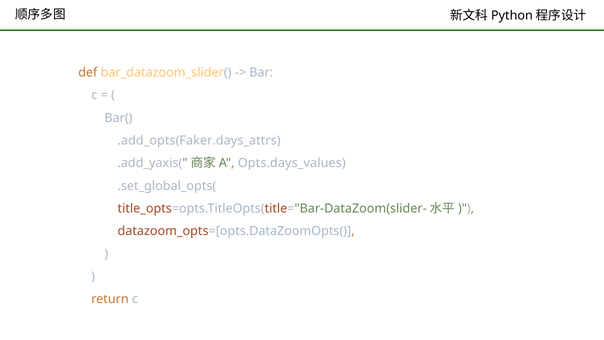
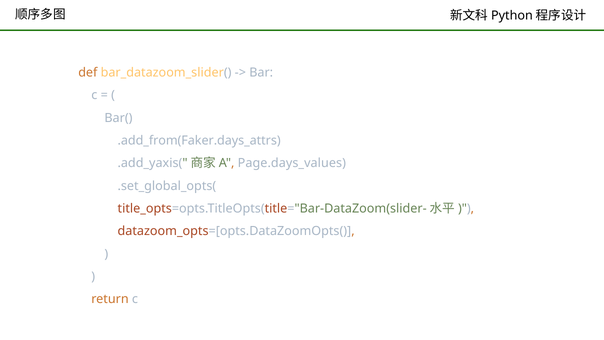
.add_opts(Faker.days_attrs: .add_opts(Faker.days_attrs -> .add_from(Faker.days_attrs (199, 141)
Opts.days_values: Opts.days_values -> Page.days_values (292, 163)
